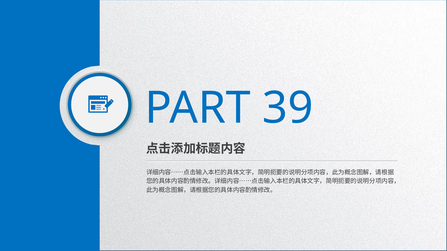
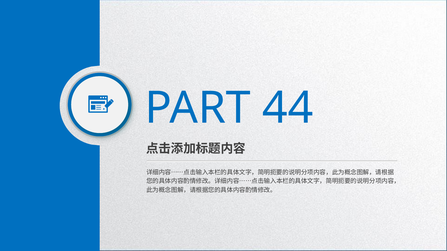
39: 39 -> 44 (288, 108)
